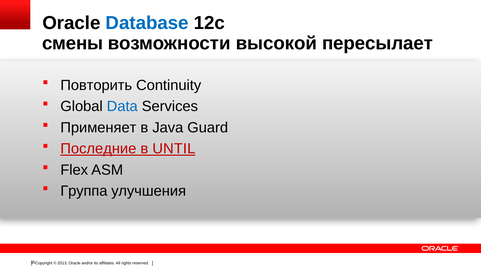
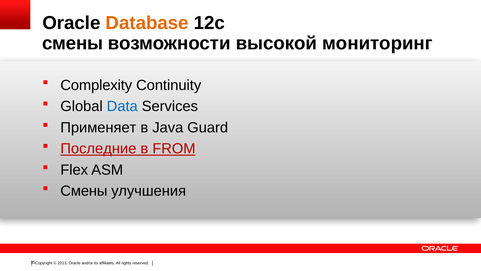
Database colour: blue -> orange (147, 23)
пересылает: пересылает -> мониторинг (377, 43)
Повторить: Повторить -> Complexity (96, 85)
UNTIL: UNTIL -> FROM (174, 149)
Группа: Группа -> Смены (84, 191)
